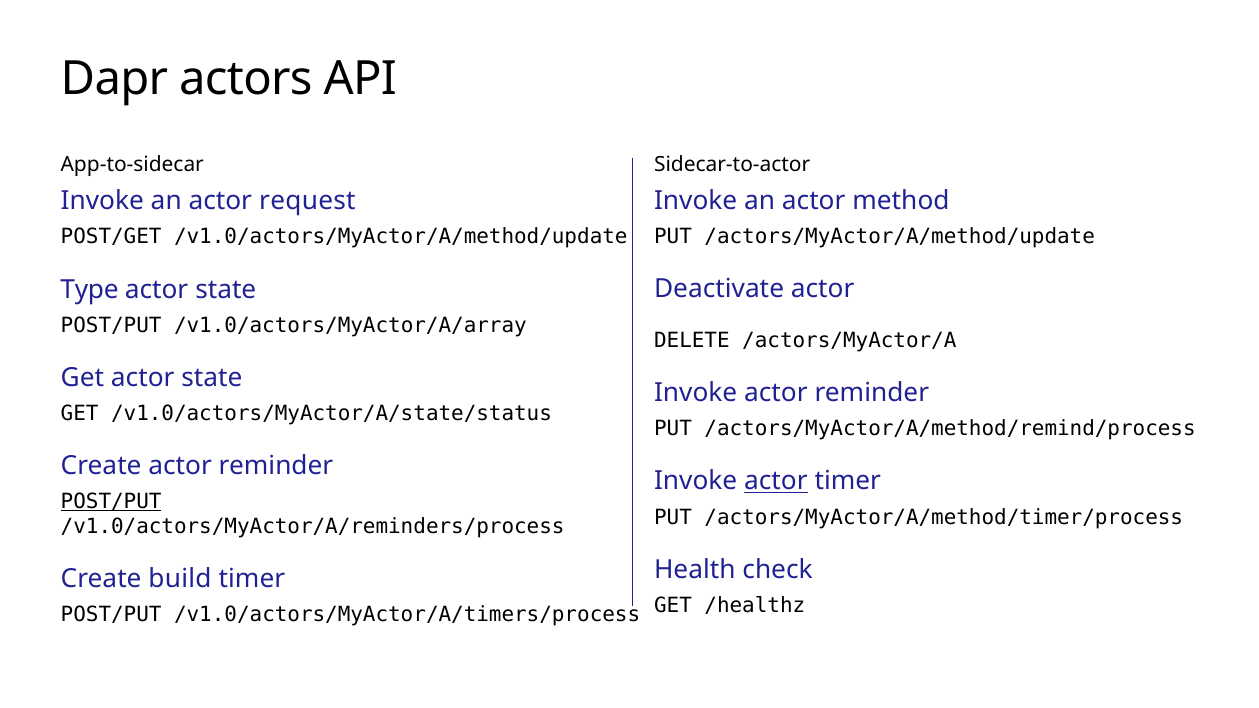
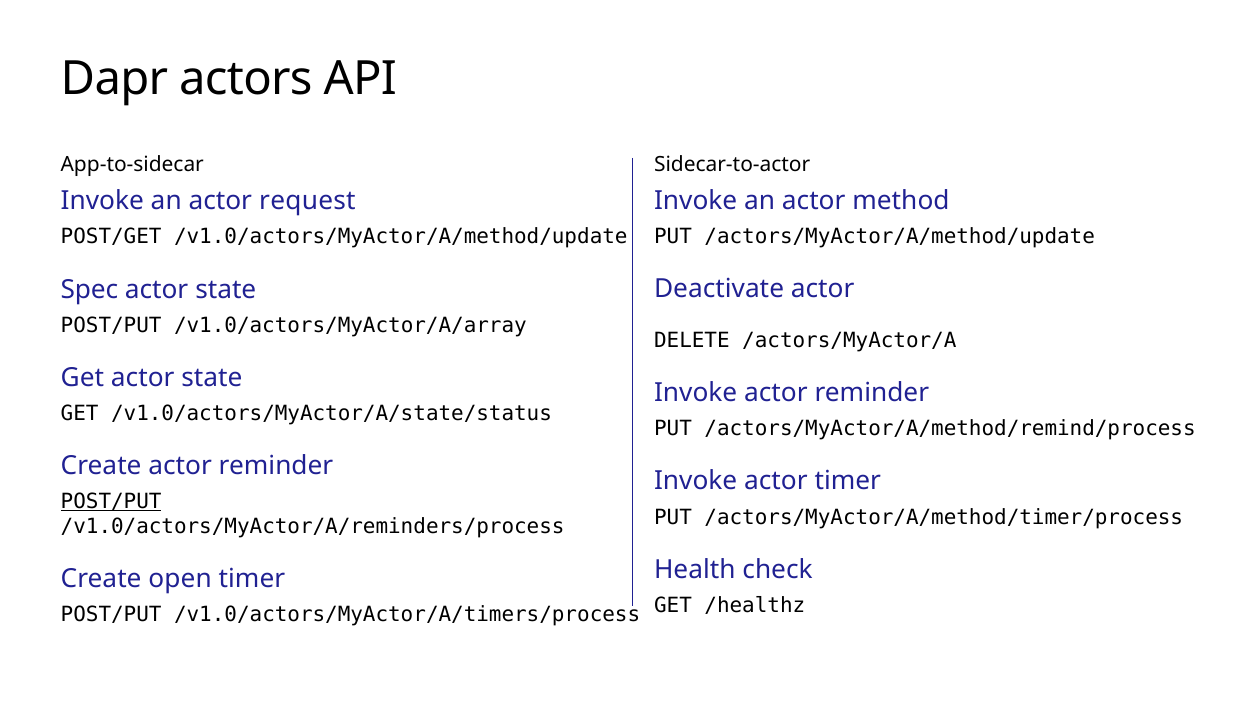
Type: Type -> Spec (89, 289)
actor underline: present -> none (776, 481)
build: build -> open (180, 579)
